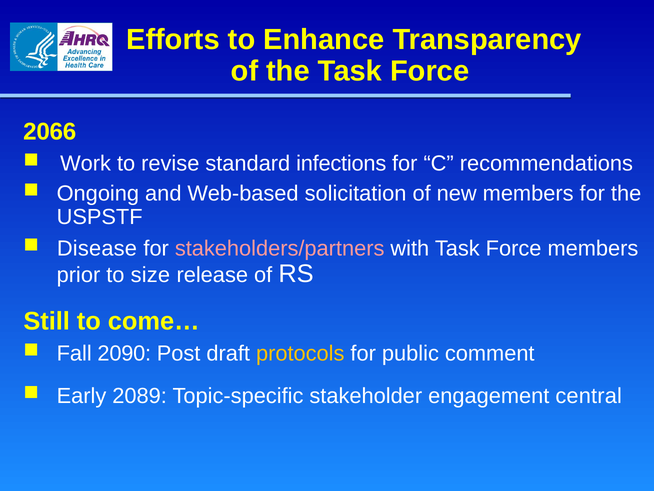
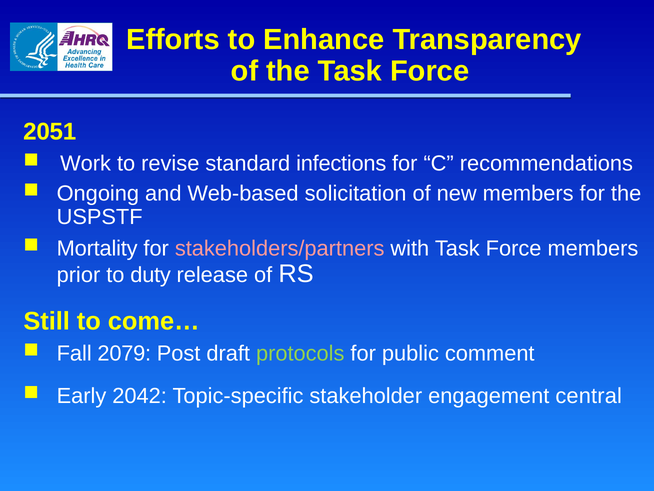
2066: 2066 -> 2051 (50, 132)
Disease: Disease -> Mortality (97, 248)
size: size -> duty (151, 275)
2090: 2090 -> 2079 (124, 353)
protocols colour: yellow -> light green (300, 353)
2089: 2089 -> 2042 (140, 396)
